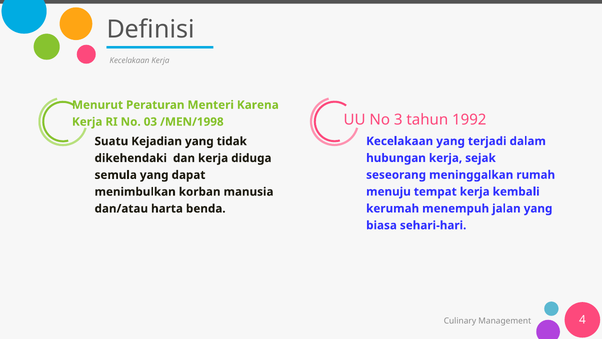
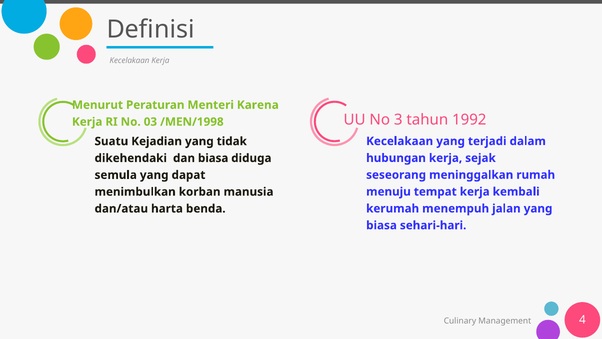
dan kerja: kerja -> biasa (213, 158)
